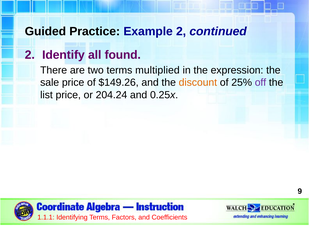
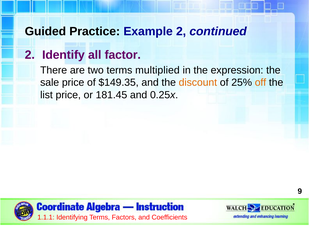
found: found -> factor (123, 55)
$149.26: $149.26 -> $149.35 (119, 82)
off colour: purple -> orange (260, 82)
204.24: 204.24 -> 181.45 (111, 95)
